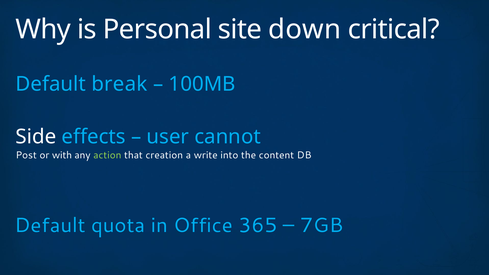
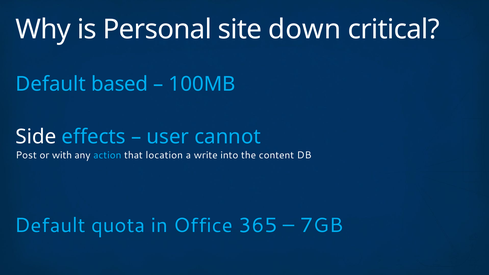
break: break -> based (120, 84)
action colour: light green -> light blue (107, 155)
creation: creation -> location (164, 155)
